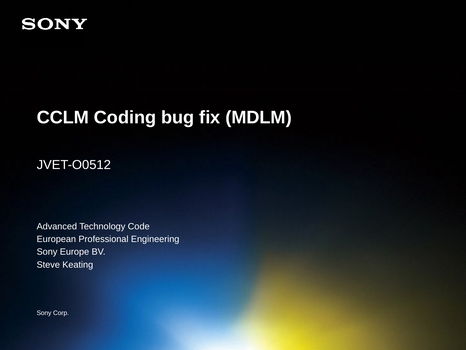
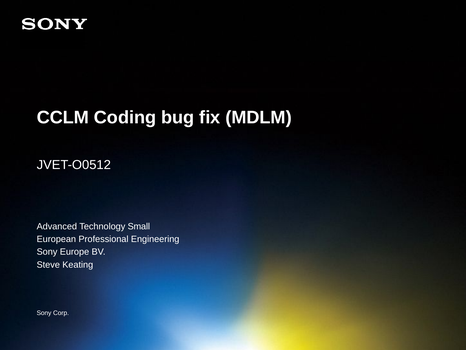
Code: Code -> Small (139, 226)
